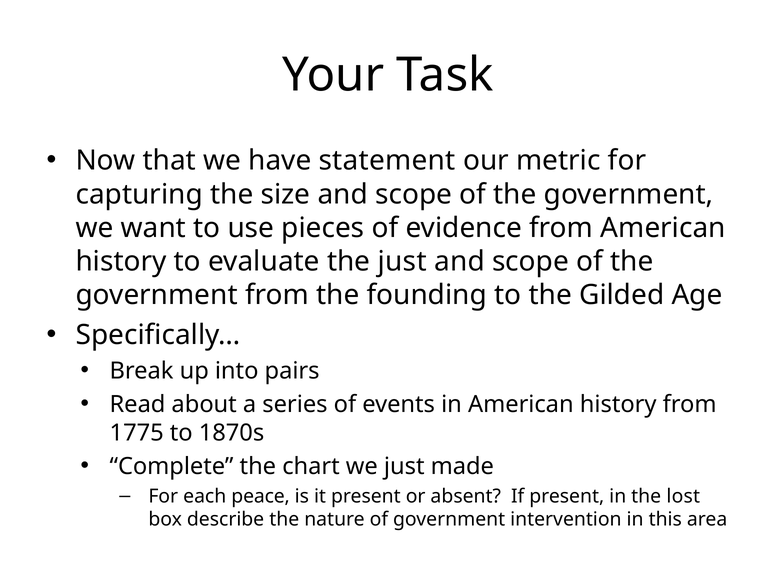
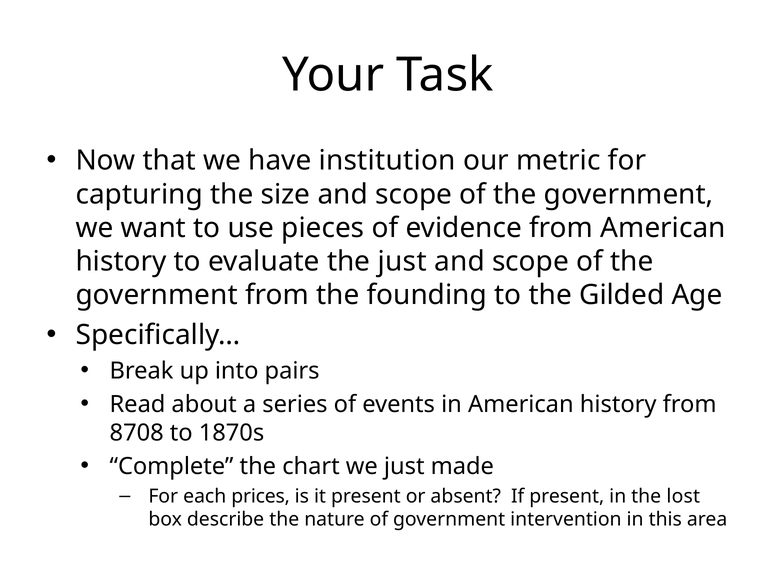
statement: statement -> institution (387, 161)
1775: 1775 -> 8708 (137, 433)
peace: peace -> prices (261, 496)
